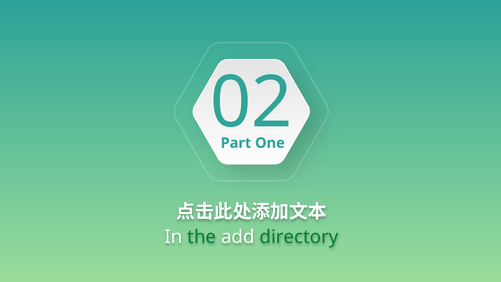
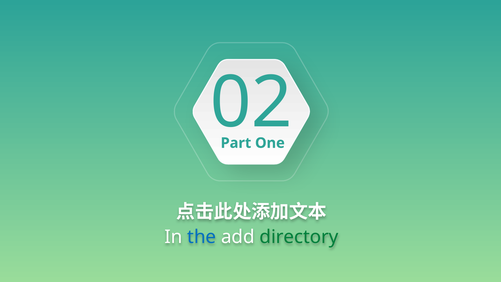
the colour: green -> blue (202, 237)
